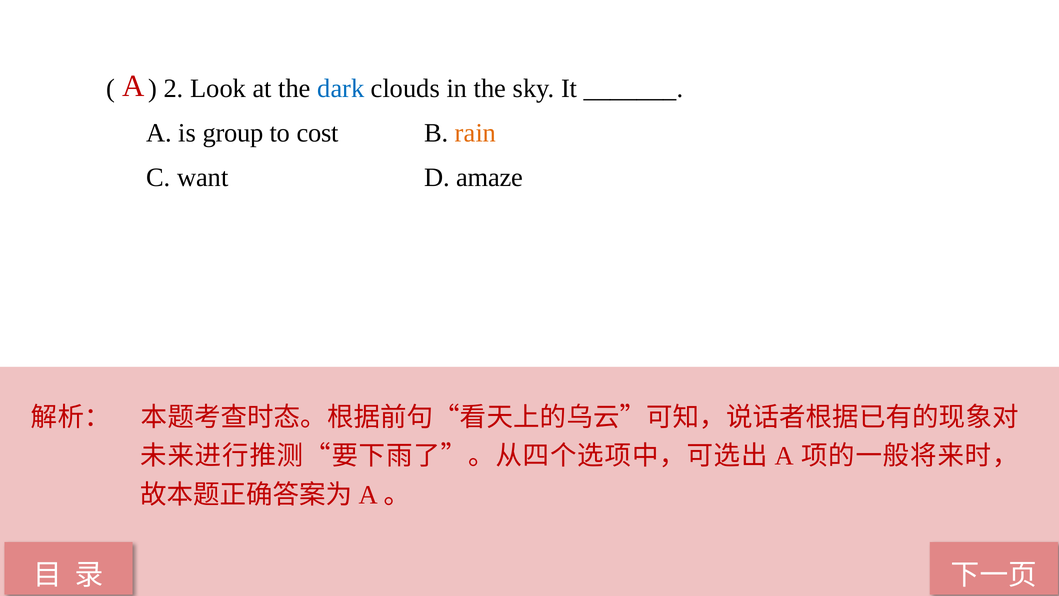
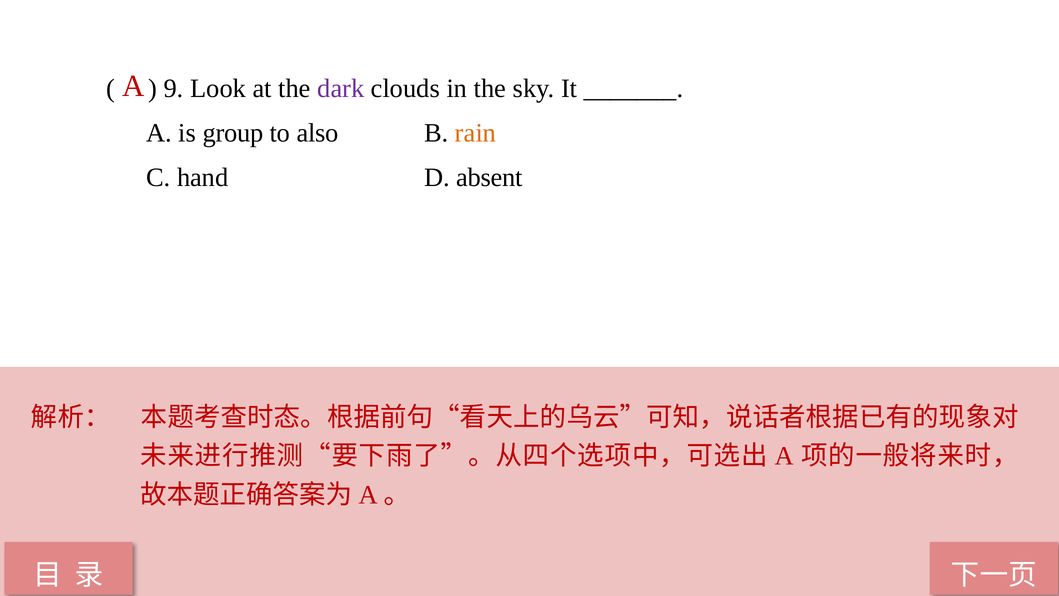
2: 2 -> 9 (174, 88)
dark colour: blue -> purple (341, 88)
cost: cost -> also (317, 133)
want: want -> hand (203, 177)
amaze: amaze -> absent (490, 177)
